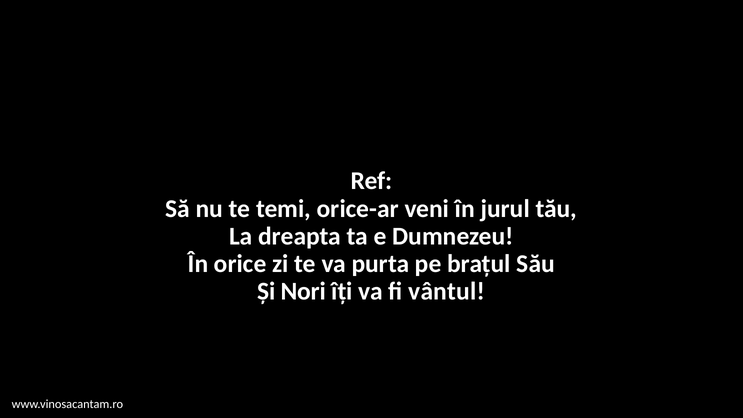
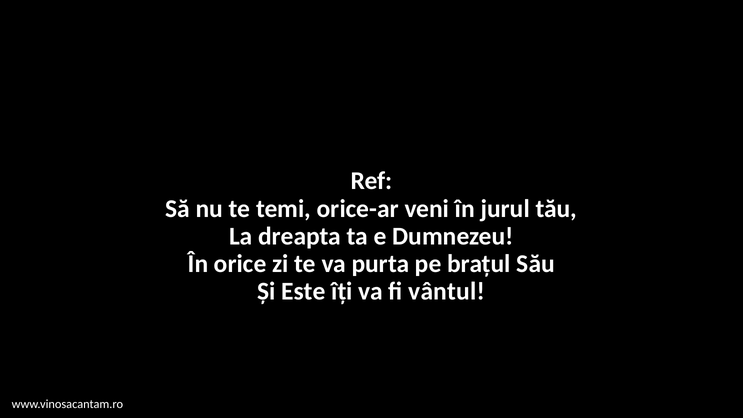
Nori: Nori -> Este (303, 291)
